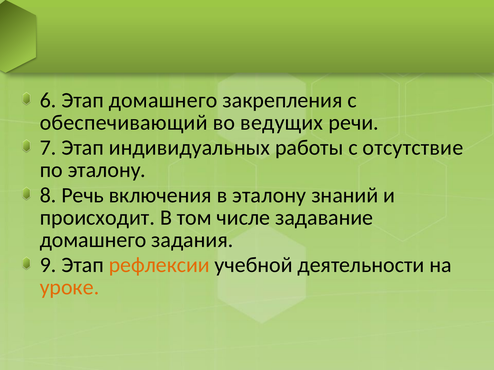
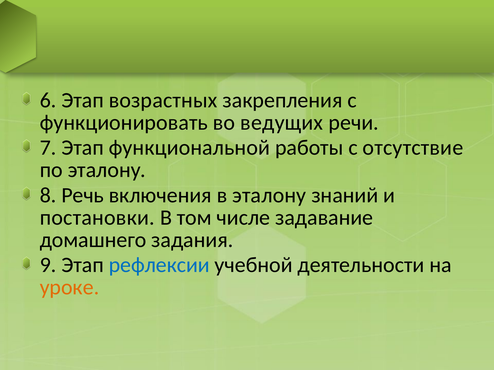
Этап домашнего: домашнего -> возрастных (163, 100)
обеспечивающий: обеспечивающий -> функционировать (124, 123)
индивидуальных: индивидуальных -> функциональной (189, 148)
происходит: происходит -> постановки (97, 218)
рефлексии colour: orange -> blue (159, 265)
